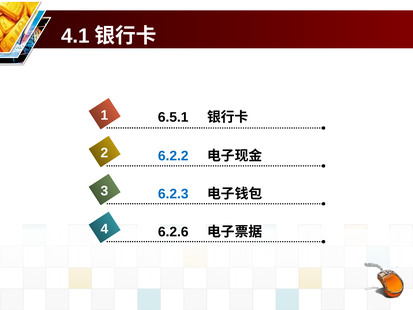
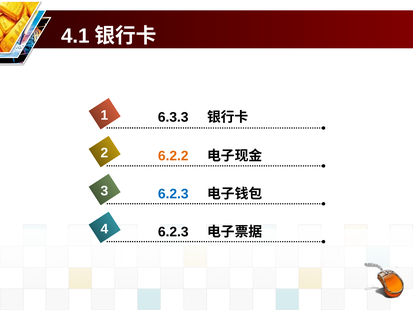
6.5.1: 6.5.1 -> 6.3.3 (173, 117)
6.2.2 colour: blue -> orange (173, 156)
6.2.6: 6.2.6 -> 6.2.3 (173, 232)
